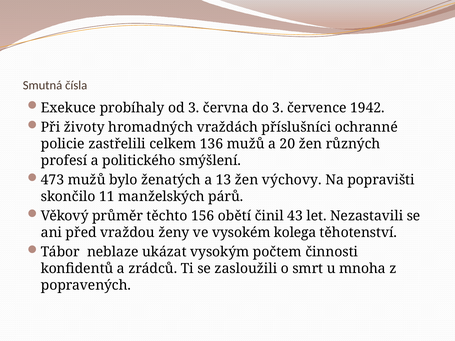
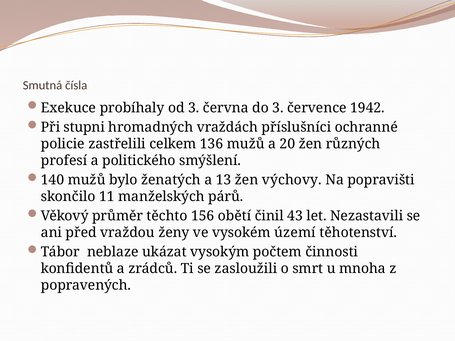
životy: životy -> stupni (84, 127)
473: 473 -> 140 (53, 180)
kolega: kolega -> území (295, 233)
